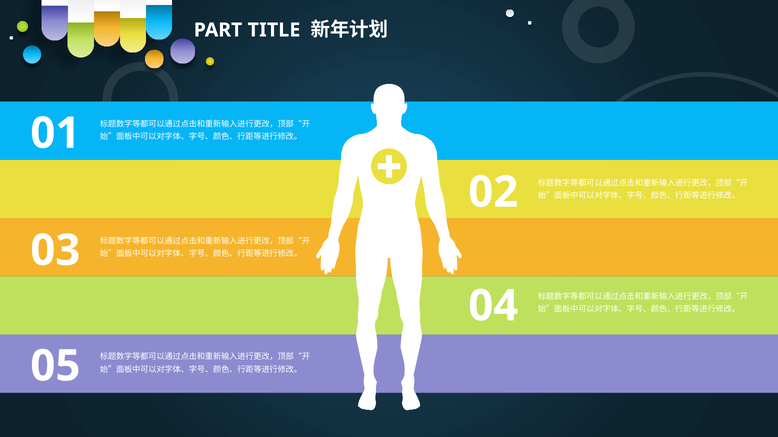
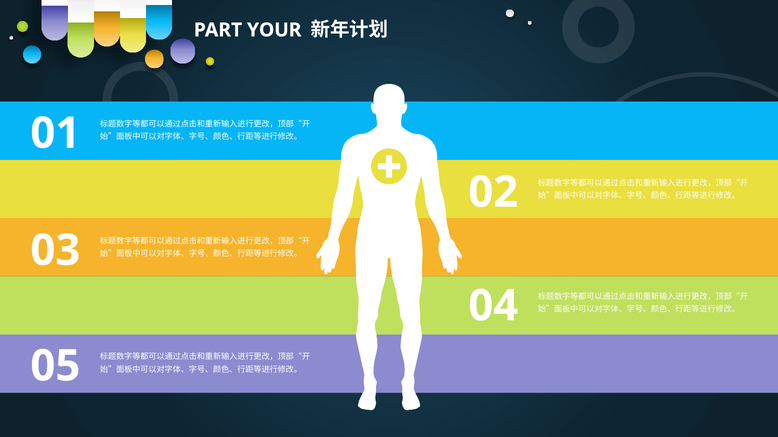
TITLE: TITLE -> YOUR (274, 30)
